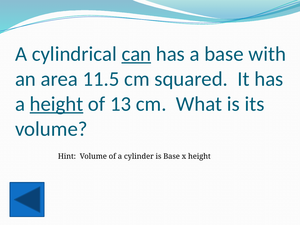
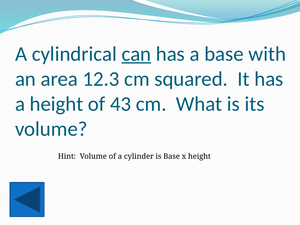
11.5: 11.5 -> 12.3 (101, 79)
height underline: present -> none (56, 104)
13: 13 -> 43 (121, 104)
